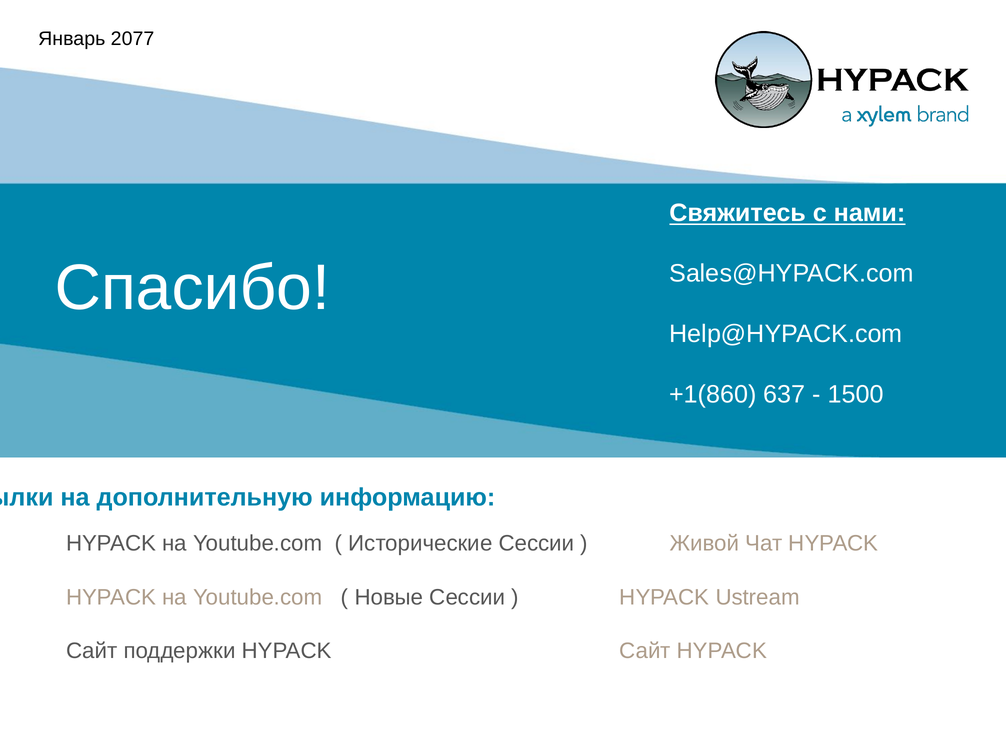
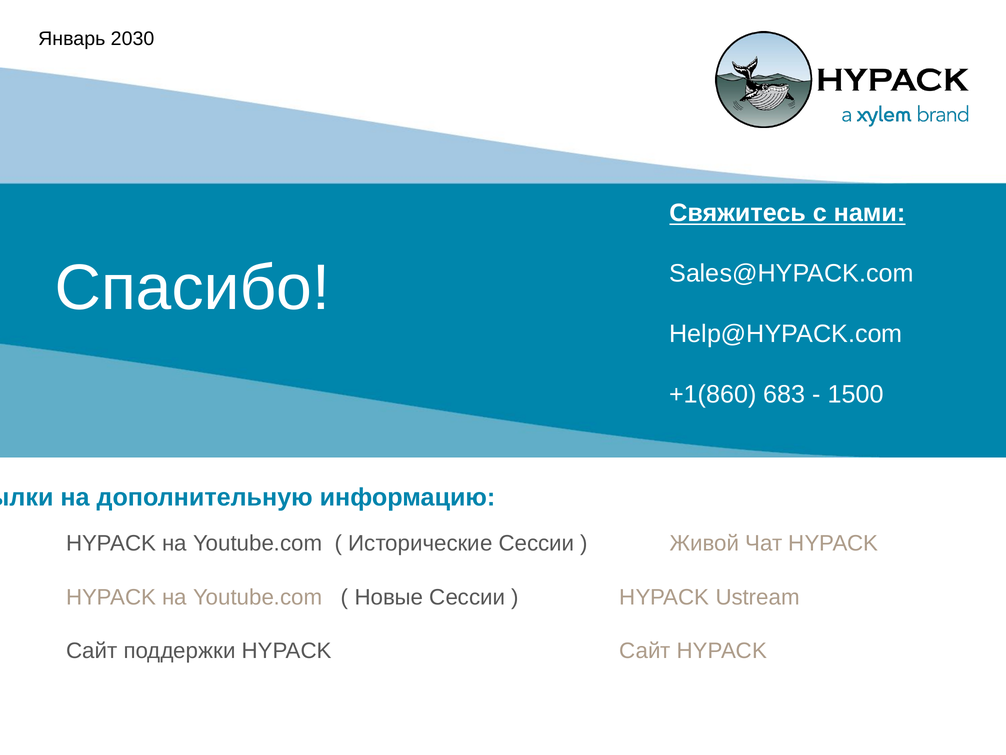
2077: 2077 -> 2030 (133, 39)
637: 637 -> 683 (784, 394)
